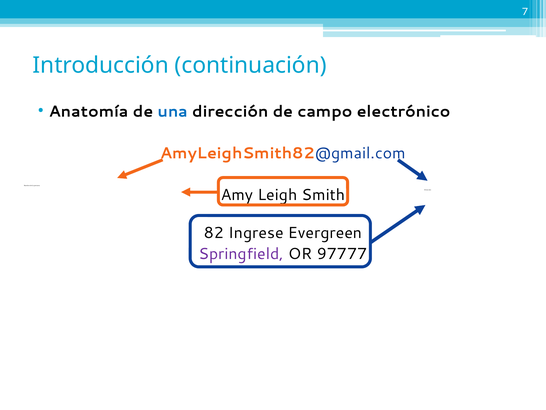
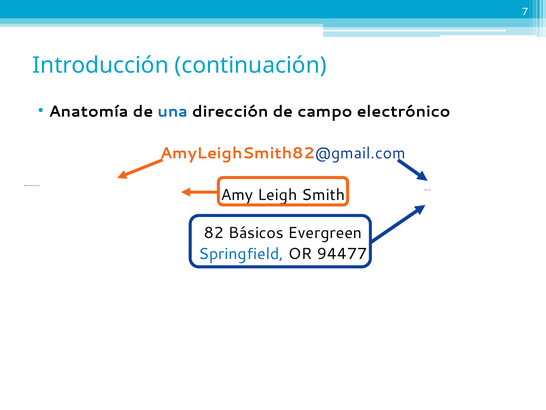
Ingrese: Ingrese -> Básicos (256, 233)
Springfield colour: purple -> blue (241, 254)
97777: 97777 -> 94477 (342, 254)
